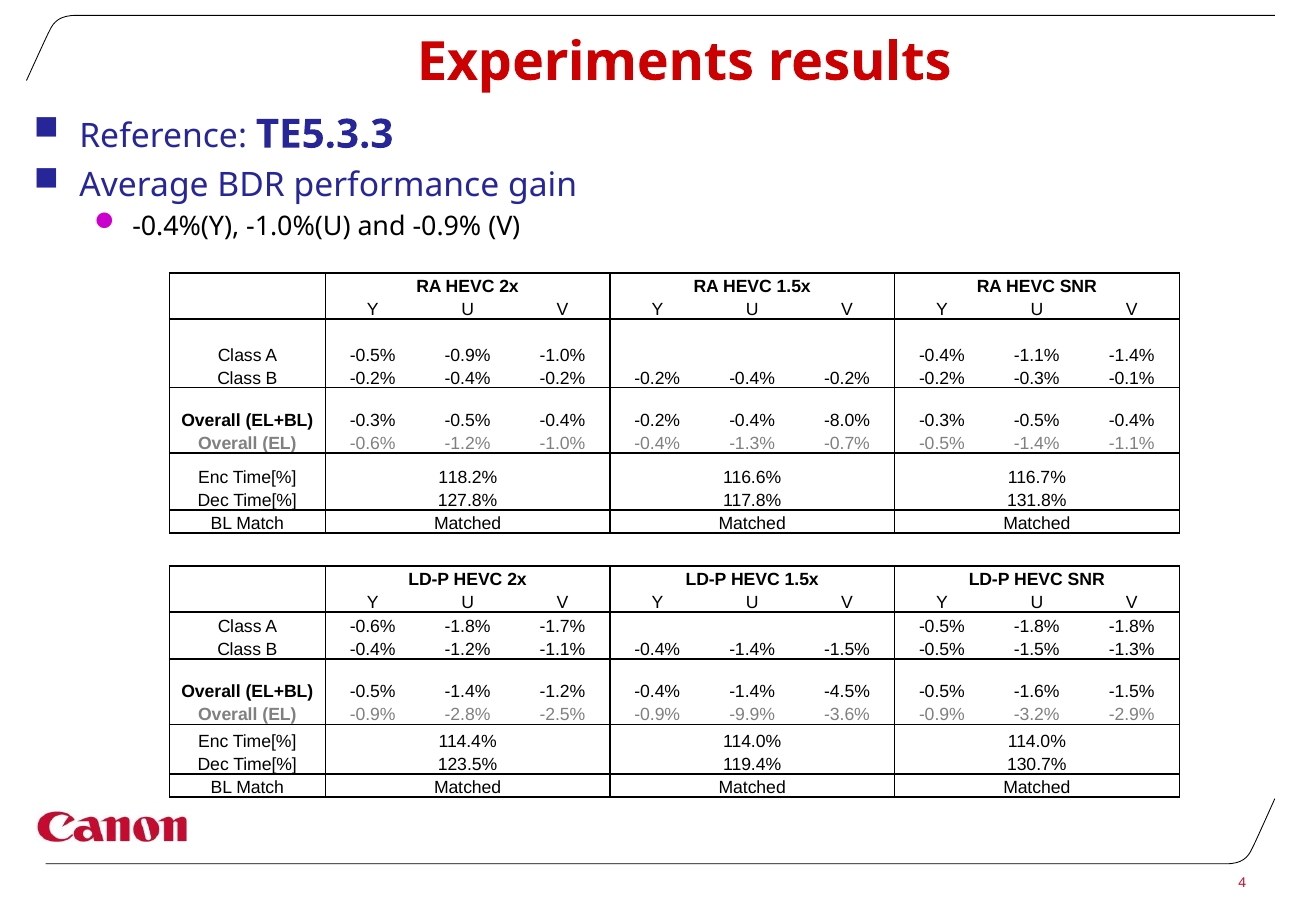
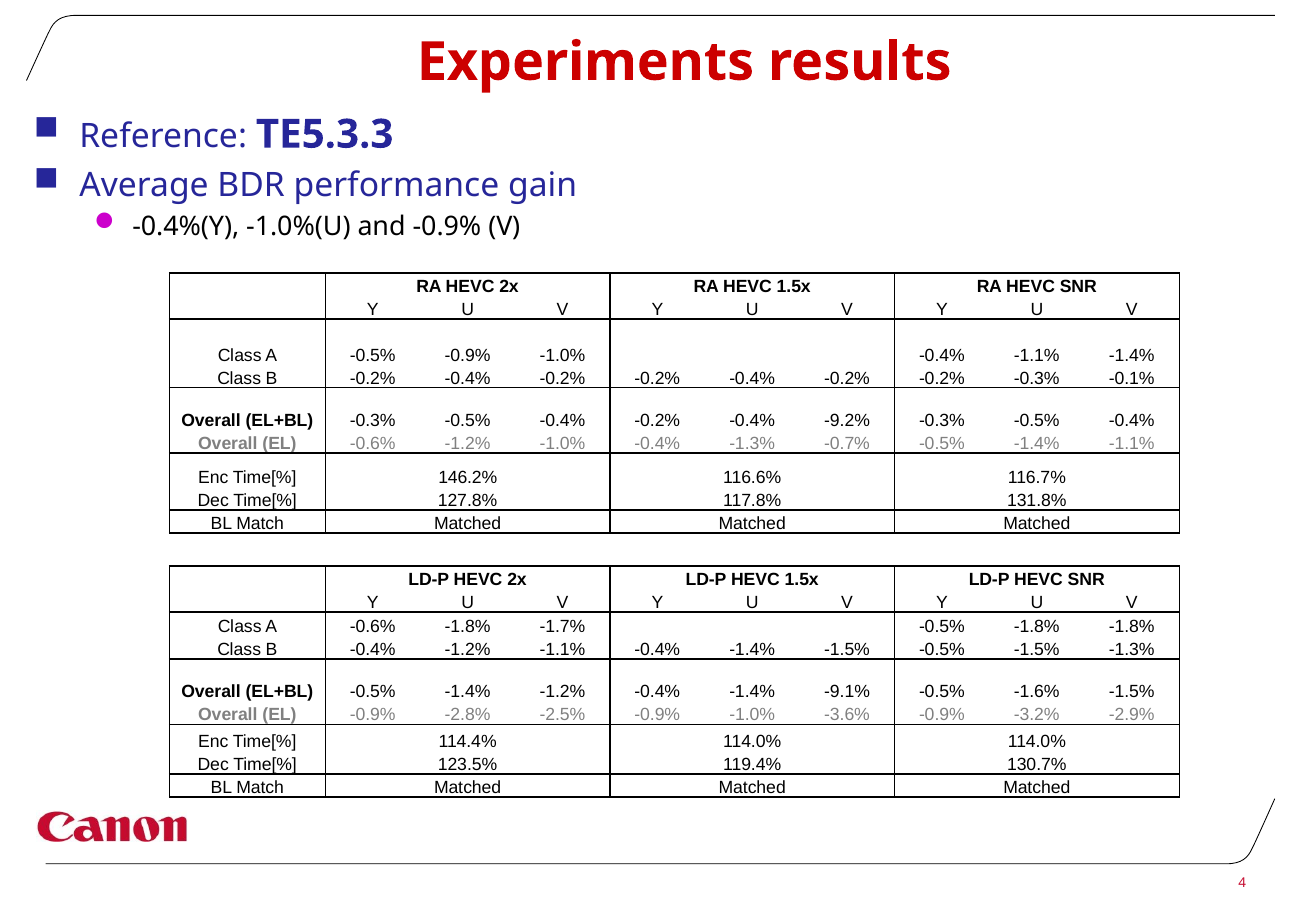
-8.0%: -8.0% -> -9.2% (847, 420)
118.2%: 118.2% -> 146.2% (468, 477)
-4.5%: -4.5% -> -9.1% (847, 692)
-2.5% -0.9% -9.9%: -9.9% -> -1.0% (752, 715)
